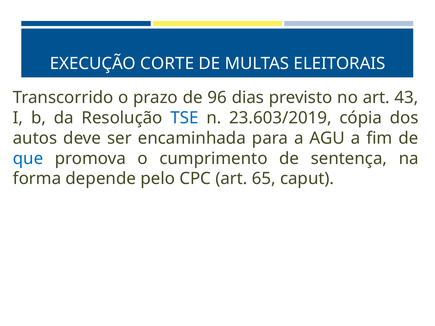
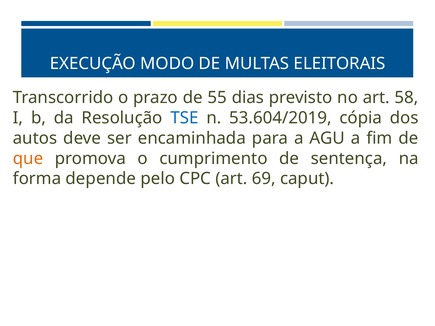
CORTE: CORTE -> MODO (167, 64)
96: 96 -> 55 (217, 98)
43: 43 -> 58 (407, 98)
23.603/2019: 23.603/2019 -> 53.604/2019 (280, 118)
que colour: blue -> orange (28, 159)
65: 65 -> 69 (264, 179)
